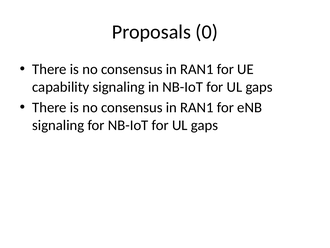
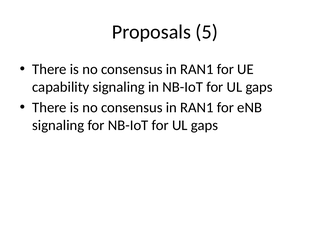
0: 0 -> 5 (207, 32)
